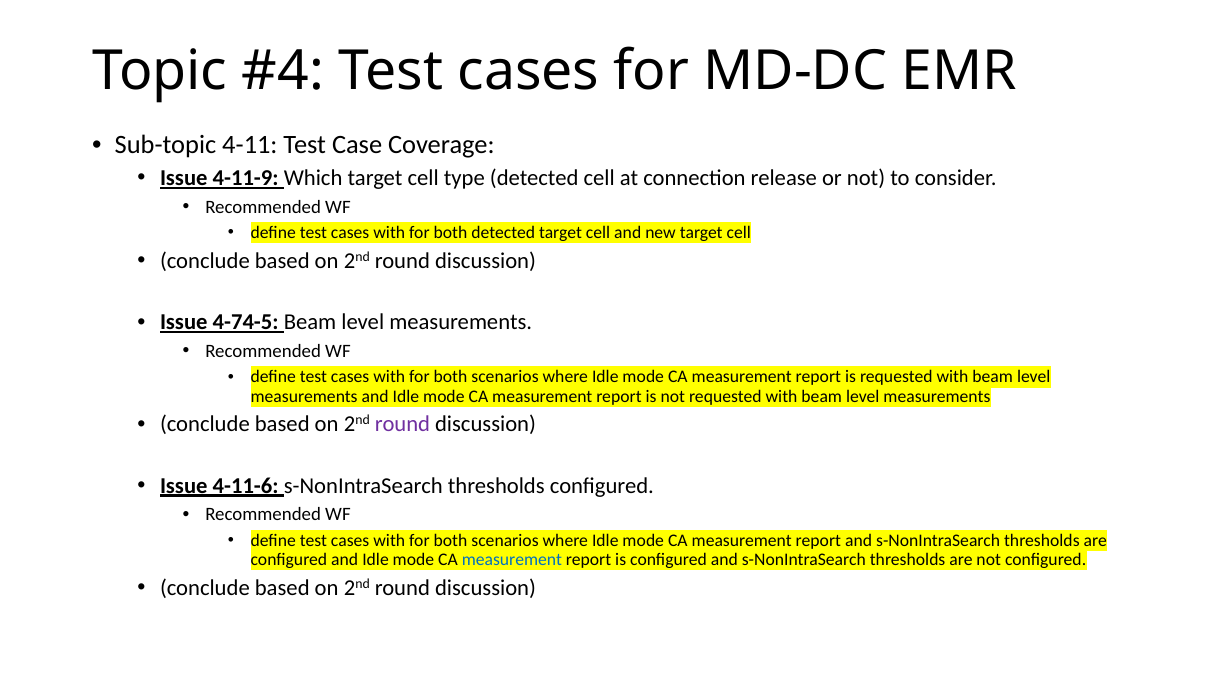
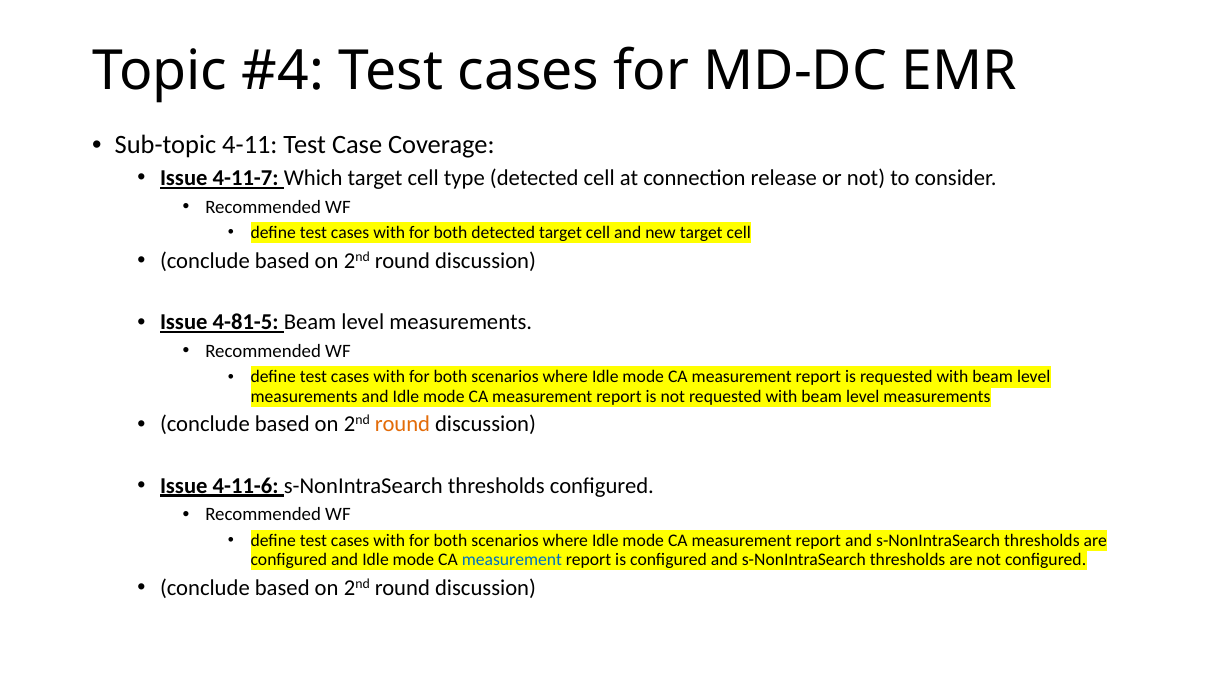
4-11-9: 4-11-9 -> 4-11-7 (246, 178)
4-74-5: 4-74-5 -> 4-81-5 (246, 322)
round colour: purple -> orange (402, 424)
